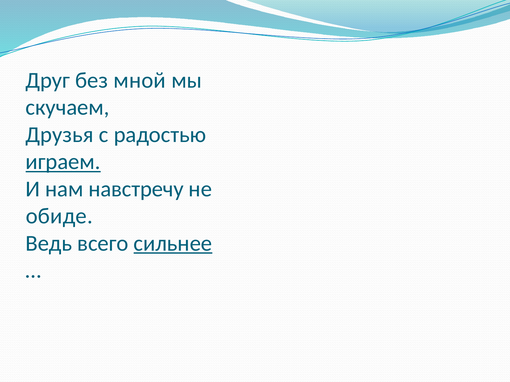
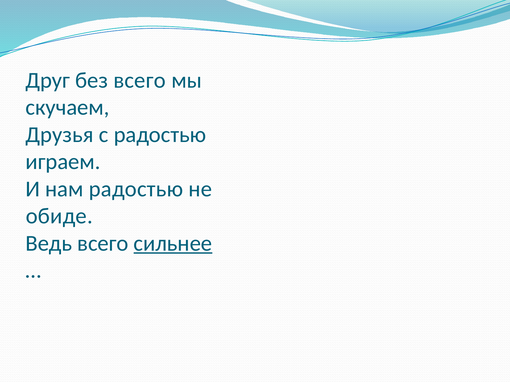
без мной: мной -> всего (140, 80)
играем underline: present -> none (63, 162)
нам навстречу: навстречу -> радостью (136, 189)
